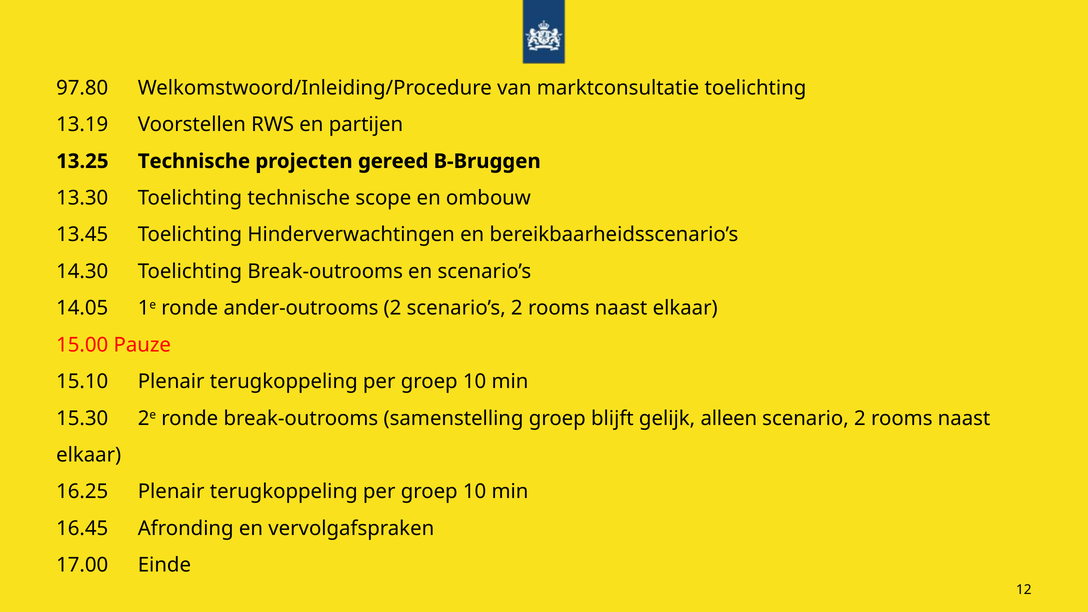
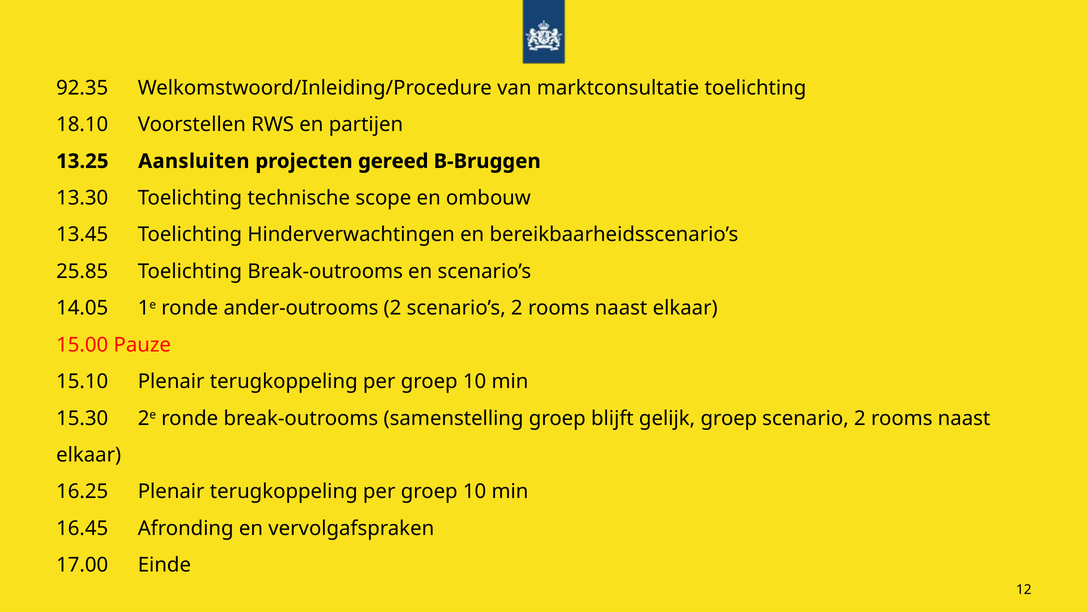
97.80: 97.80 -> 92.35 (82, 88)
13.19: 13.19 -> 18.10 (82, 125)
13.25 Technische: Technische -> Aansluiten (194, 161)
14.30: 14.30 -> 25.85 (82, 271)
gelijk alleen: alleen -> groep (729, 418)
